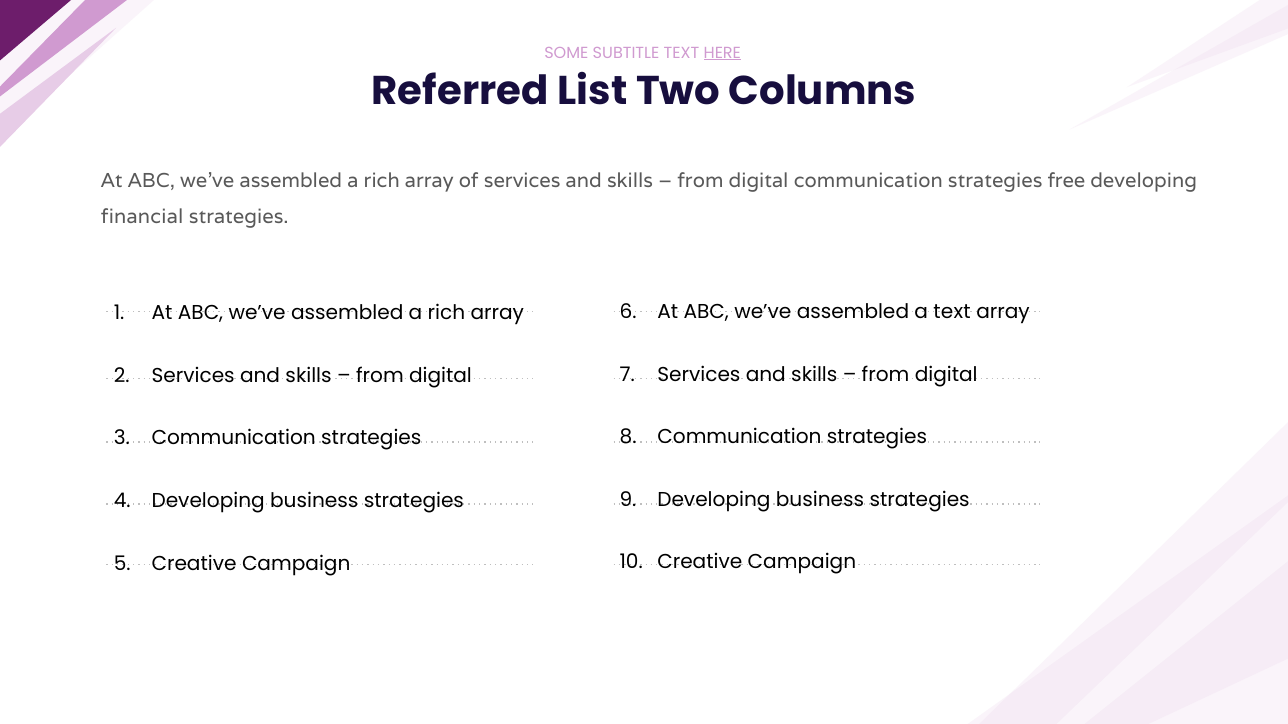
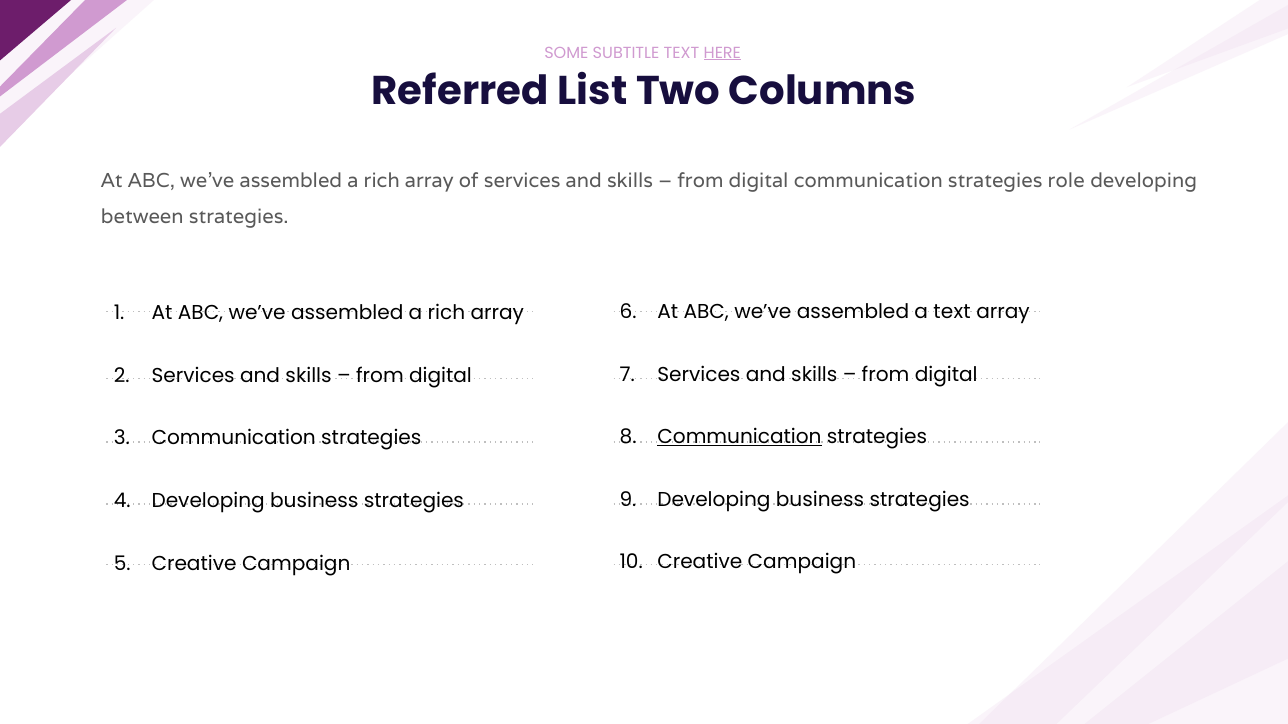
free: free -> role (1066, 181)
financial: financial -> between (142, 217)
Communication underline: none -> present (739, 437)
